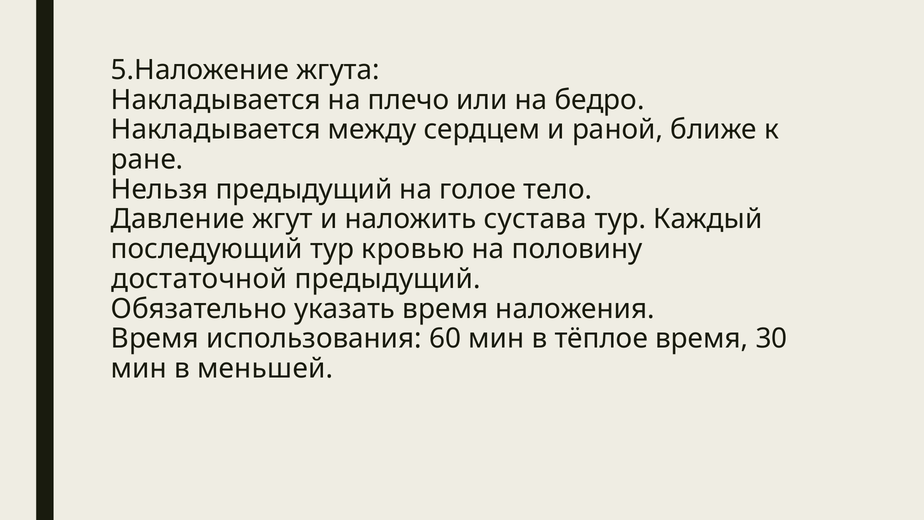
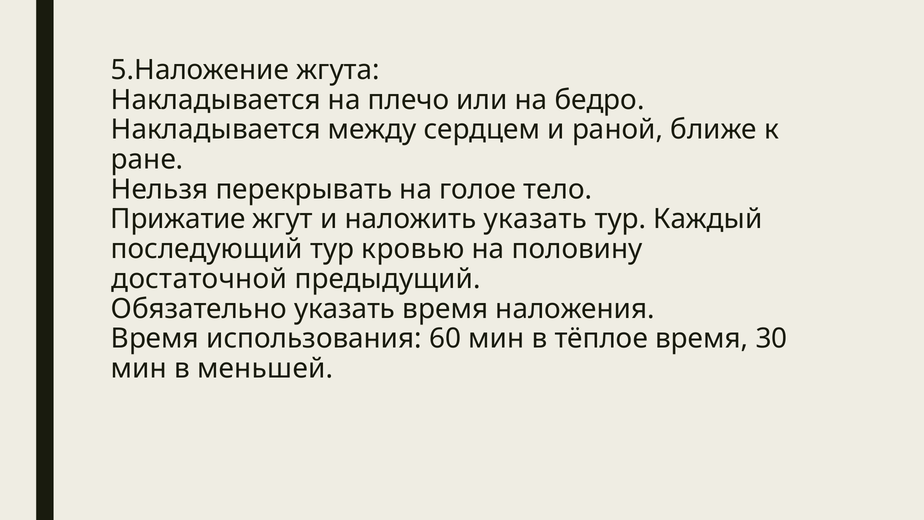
Нельзя предыдущий: предыдущий -> перекрывать (304, 189)
Давление: Давление -> Прижатие (178, 219)
наложить сустава: сустава -> указать (535, 219)
